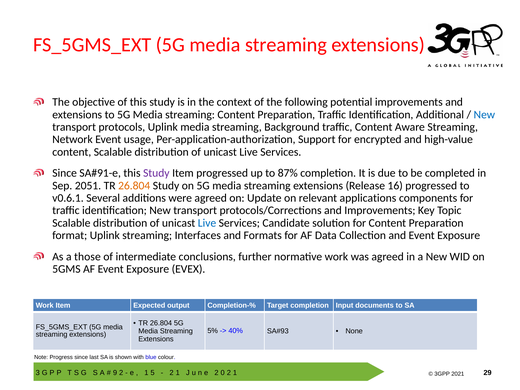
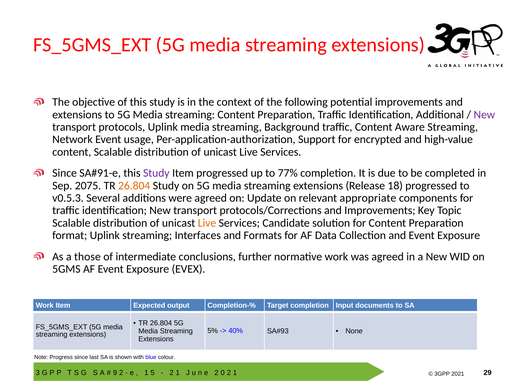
New colour: blue -> purple (484, 115)
87%: 87% -> 77% (288, 173)
2051: 2051 -> 2075 (88, 186)
16: 16 -> 18 (395, 186)
v0.6.1: v0.6.1 -> v0.5.3 (68, 198)
applications: applications -> appropriate (368, 198)
Live colour: blue -> orange (207, 223)
